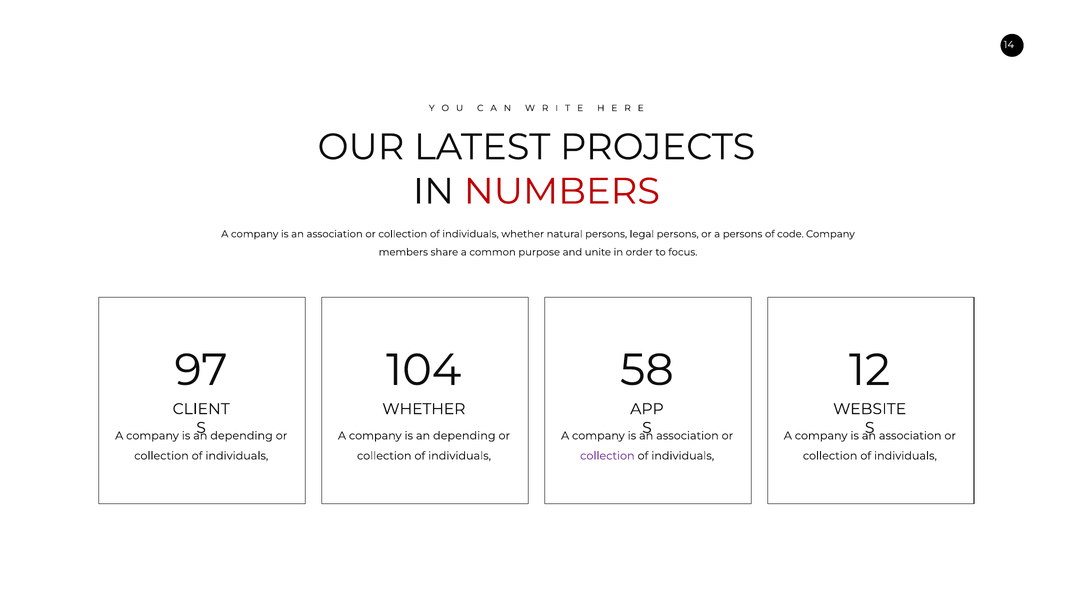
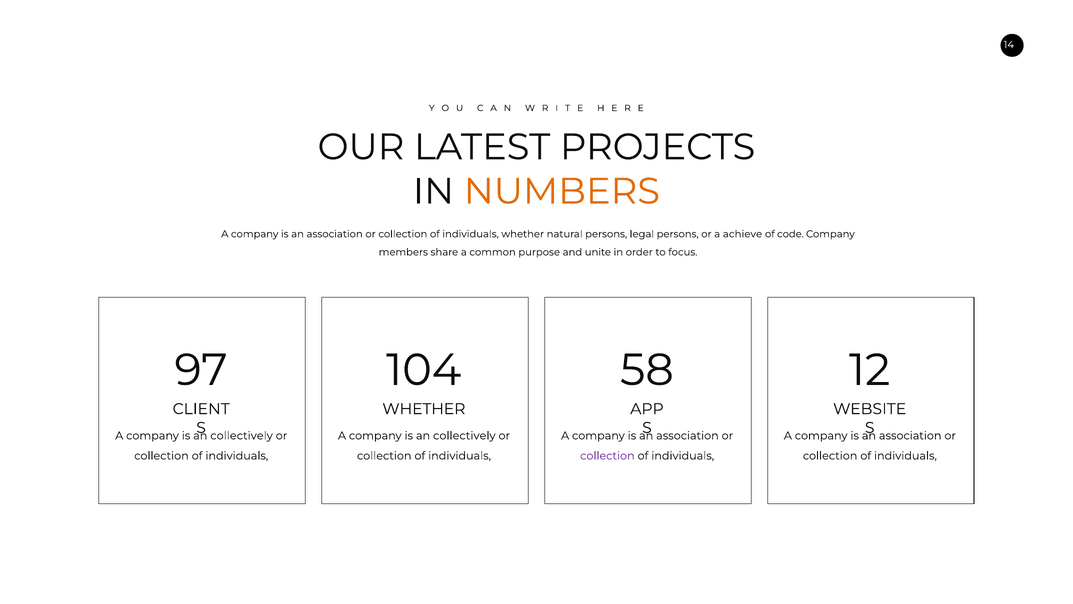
NUMBERS colour: red -> orange (562, 191)
a persons: persons -> achieve (743, 234)
depending: depending -> collectively (242, 436)
depending: depending -> collectively (464, 436)
